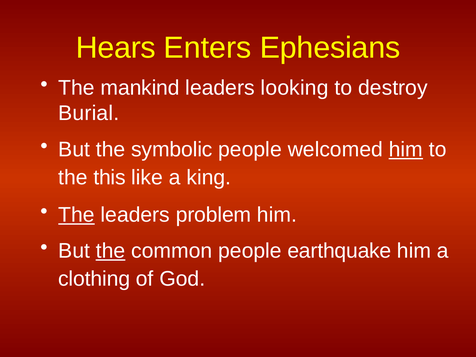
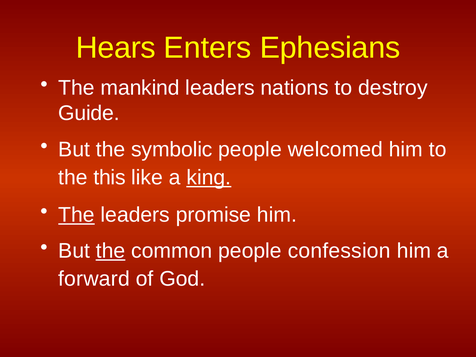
looking: looking -> nations (295, 88)
Burial: Burial -> Guide (89, 113)
him underline: present -> none (406, 149)
king underline: none -> present (209, 177)
problem: problem -> promise (213, 215)
earthquake: earthquake -> confession (339, 251)
clothing: clothing -> forward (94, 279)
